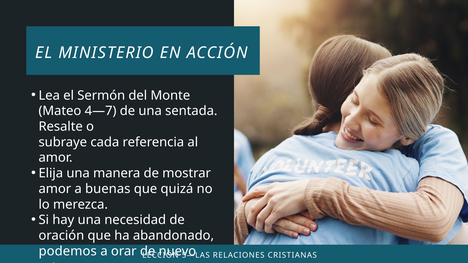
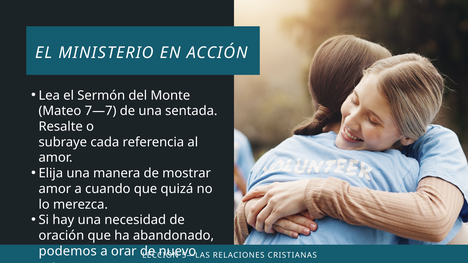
4—7: 4—7 -> 7—7 (101, 111)
buenas: buenas -> cuando (108, 189)
